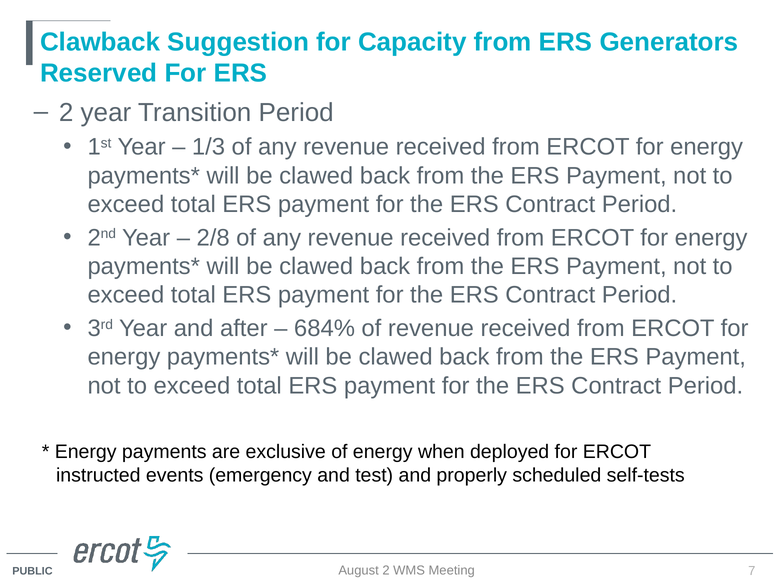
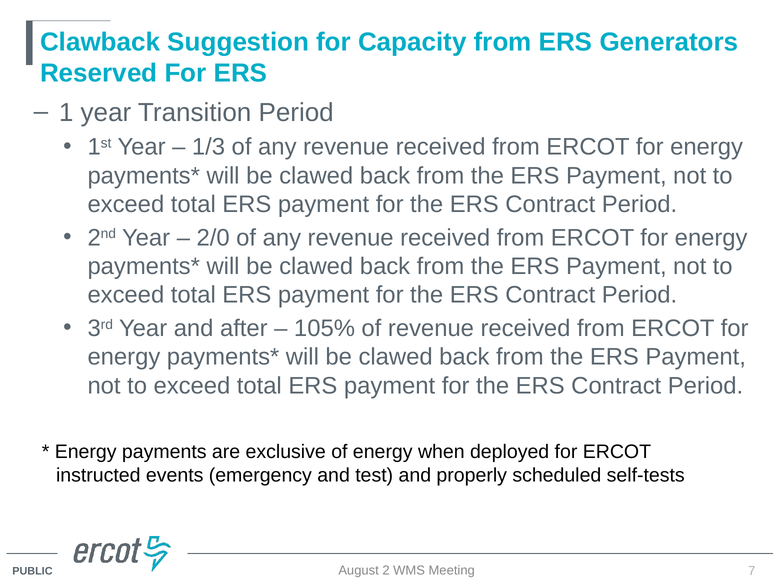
2: 2 -> 1 (66, 112)
2/8: 2/8 -> 2/0 (213, 238)
684%: 684% -> 105% (324, 328)
